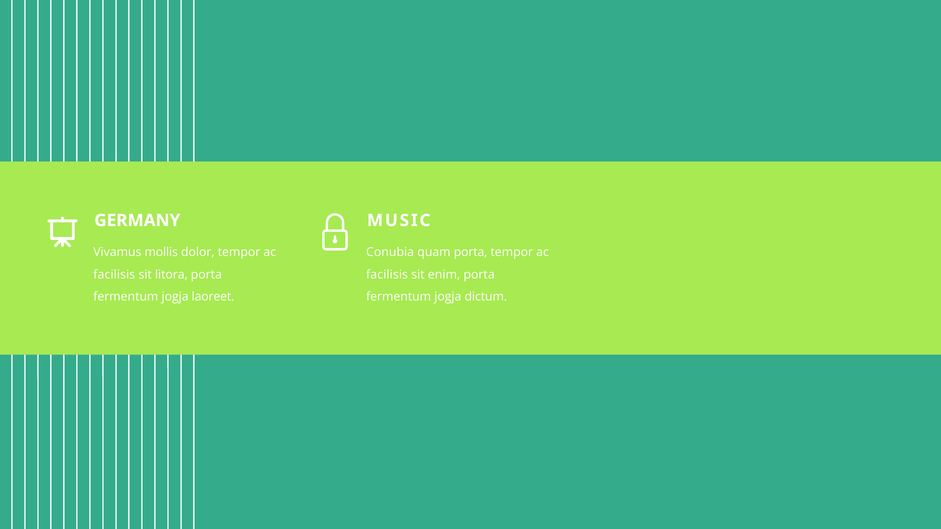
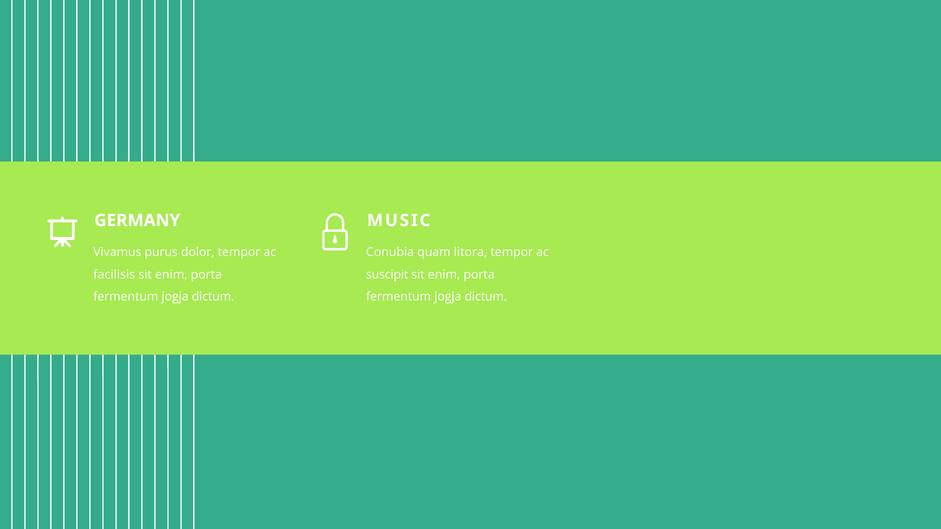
mollis: mollis -> purus (161, 253)
quam porta: porta -> litora (470, 253)
litora: litora -> enim (171, 275)
facilisis: facilisis -> suscipit (387, 275)
laoreet: laoreet -> dictum (213, 297)
